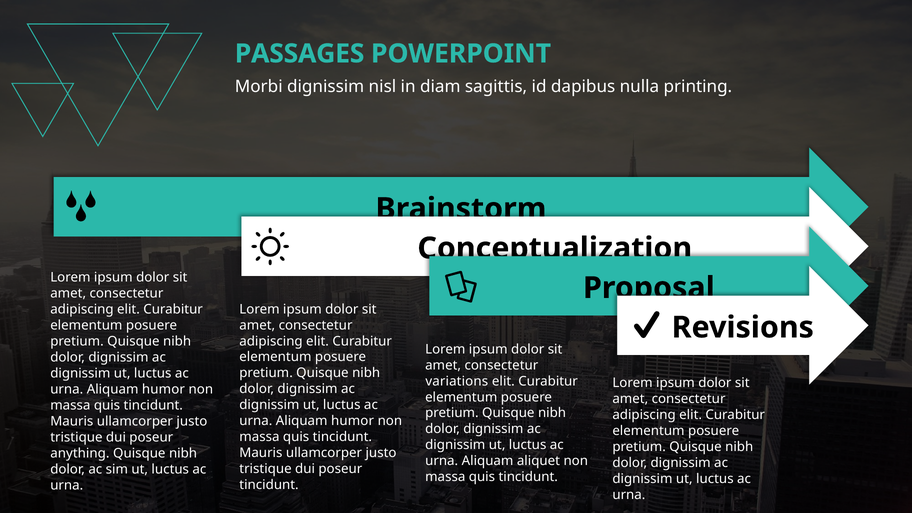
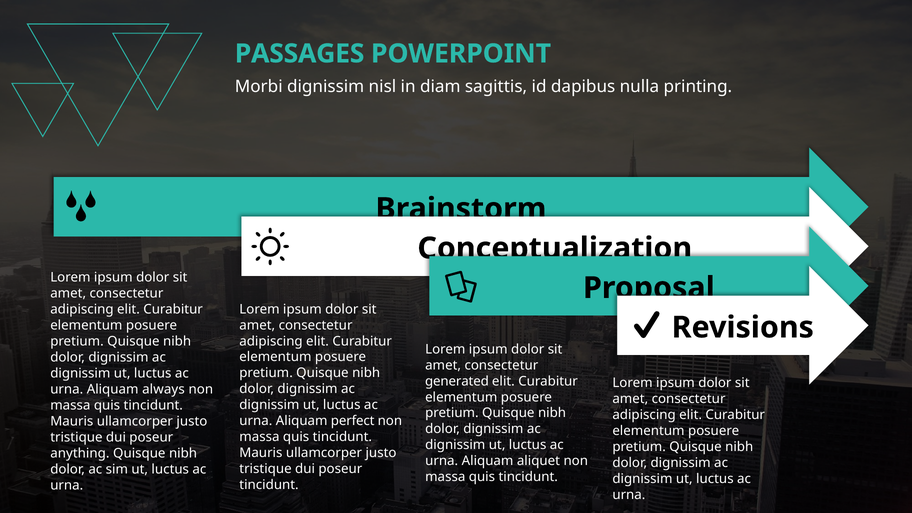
variations: variations -> generated (457, 381)
humor: humor -> always (163, 389)
humor: humor -> perfect (353, 421)
